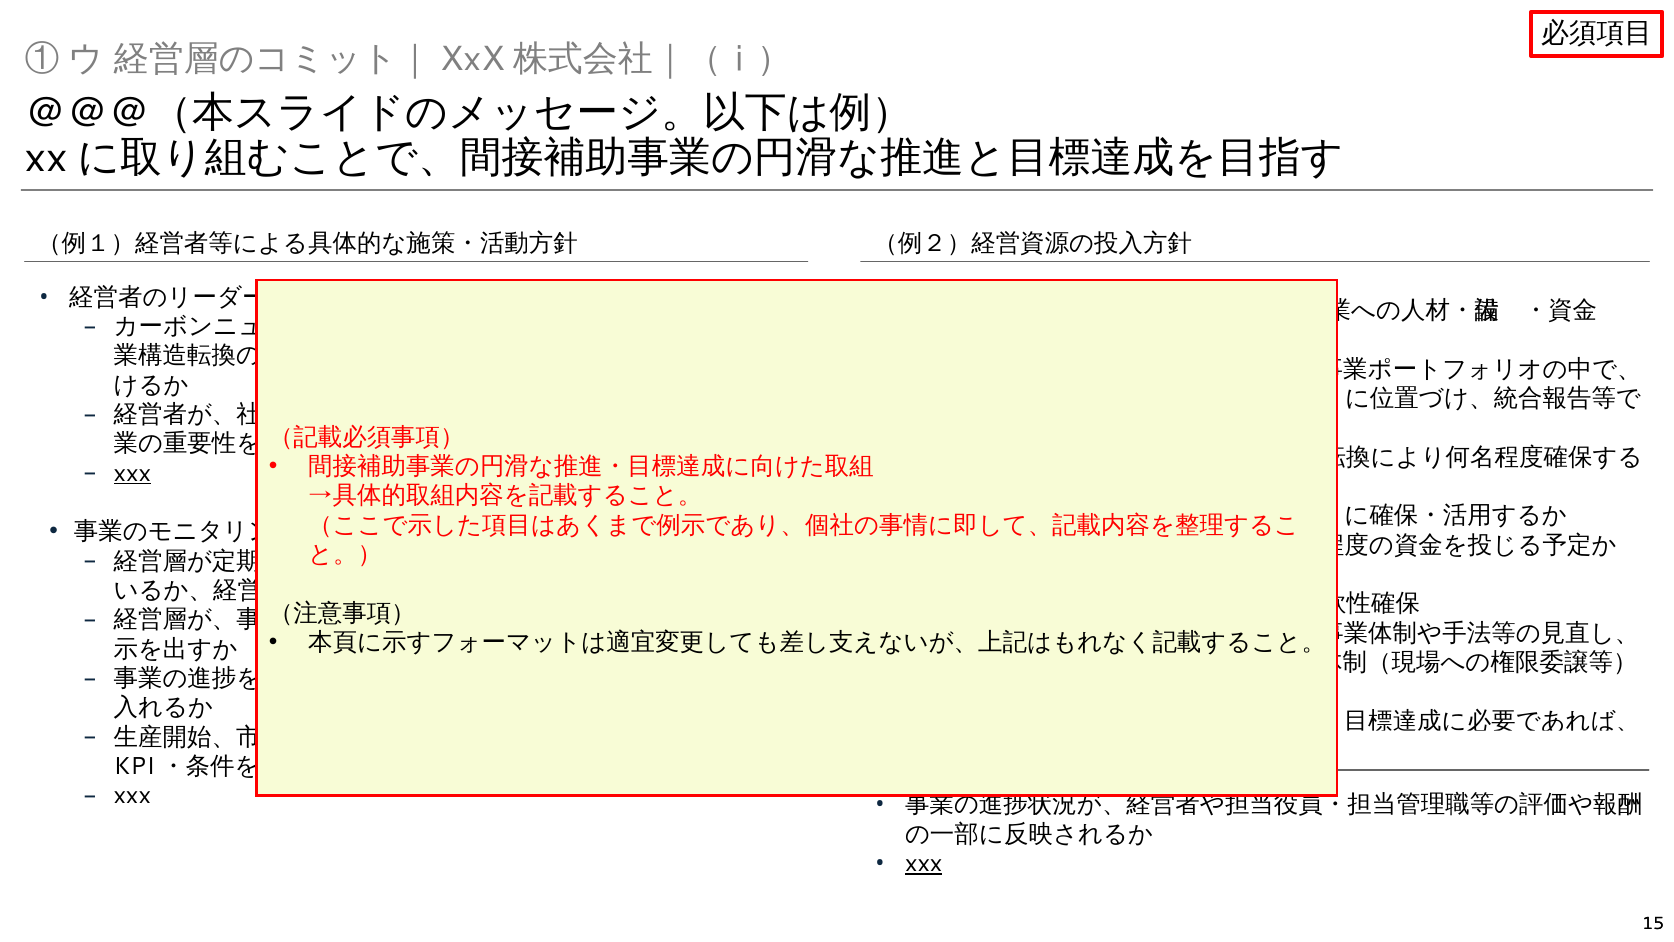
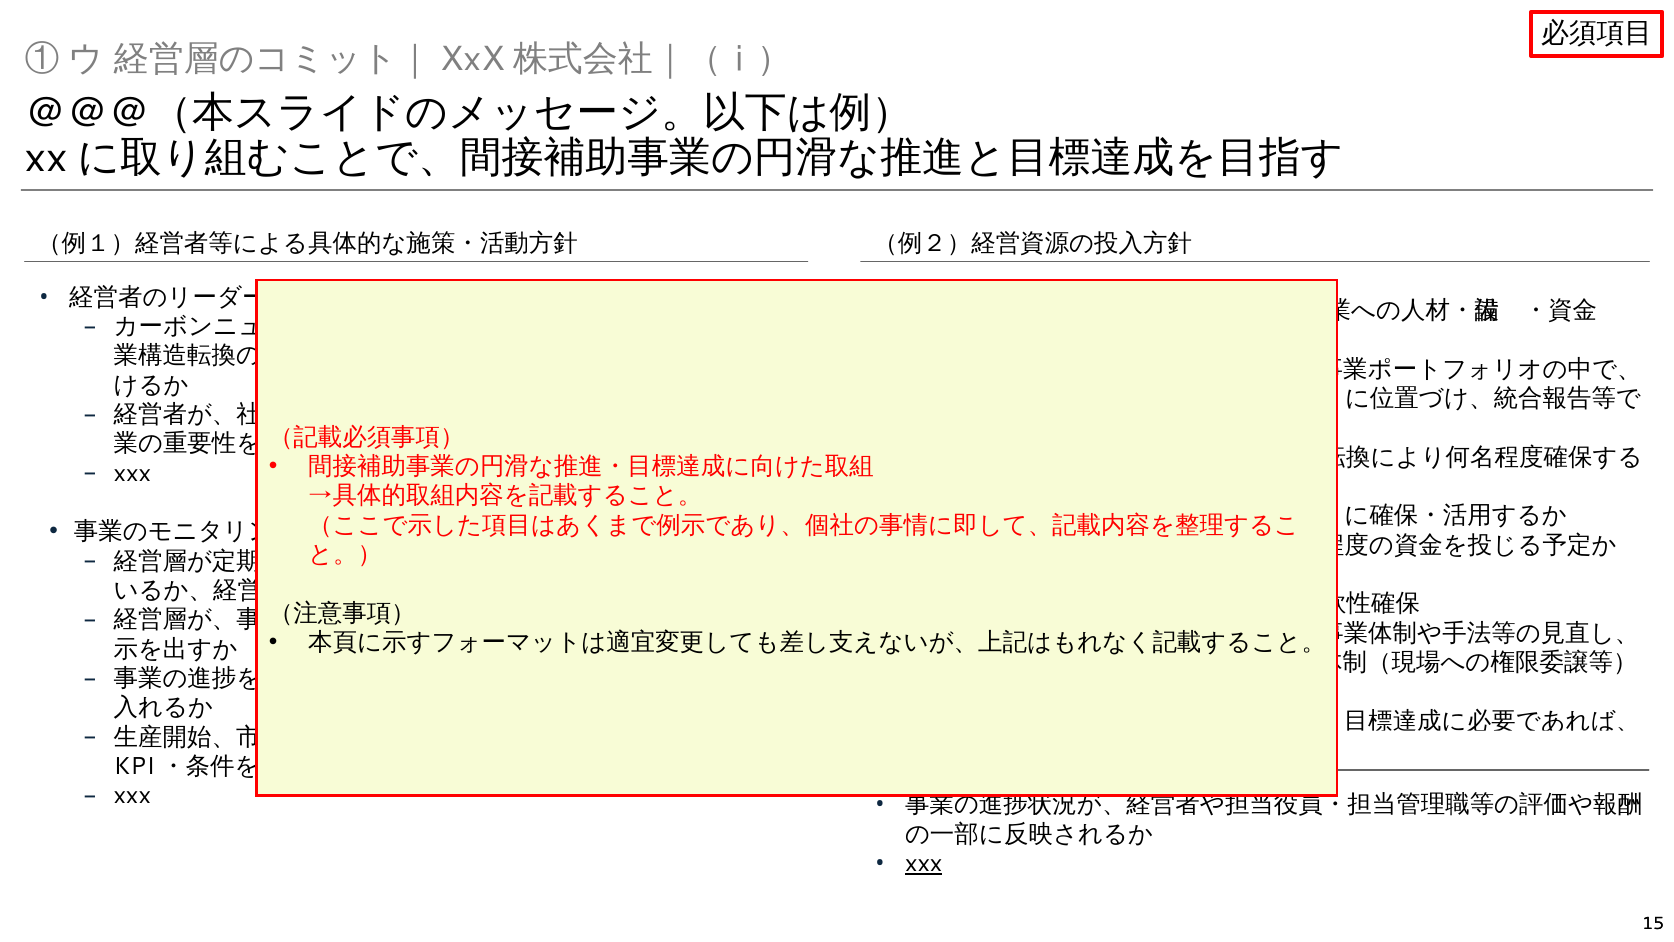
xxx underline: present -> none (132, 473)
